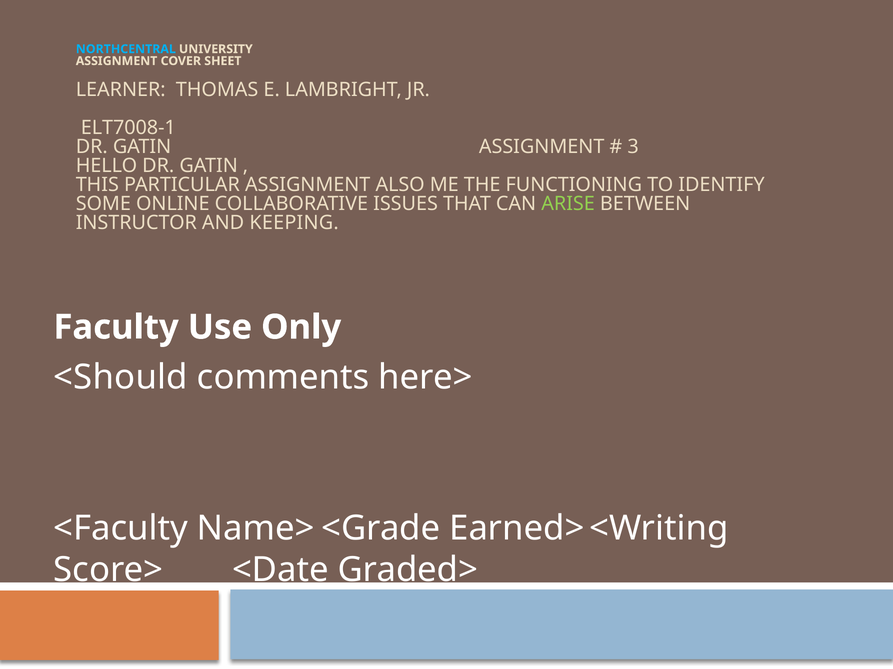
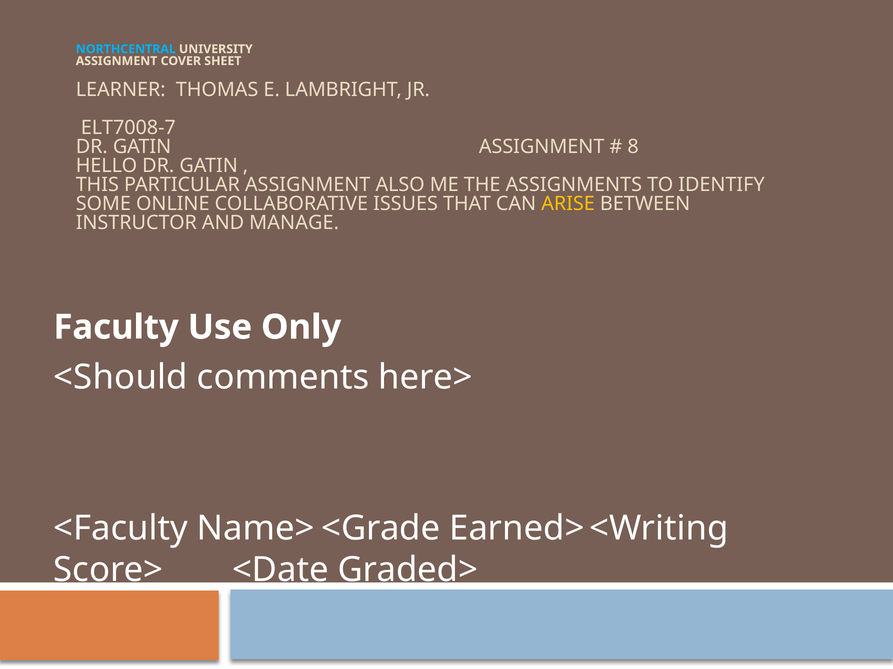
ELT7008-1: ELT7008-1 -> ELT7008-7 (128, 128)
3: 3 -> 8 (633, 147)
FUNCTIONING: FUNCTIONING -> ASSIGNMENTS (574, 185)
ARISE colour: light green -> yellow (568, 204)
KEEPING: KEEPING -> MANAGE (294, 223)
